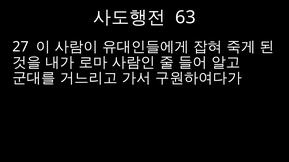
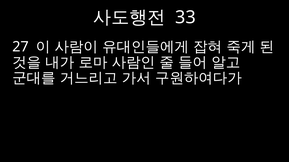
63: 63 -> 33 (185, 17)
